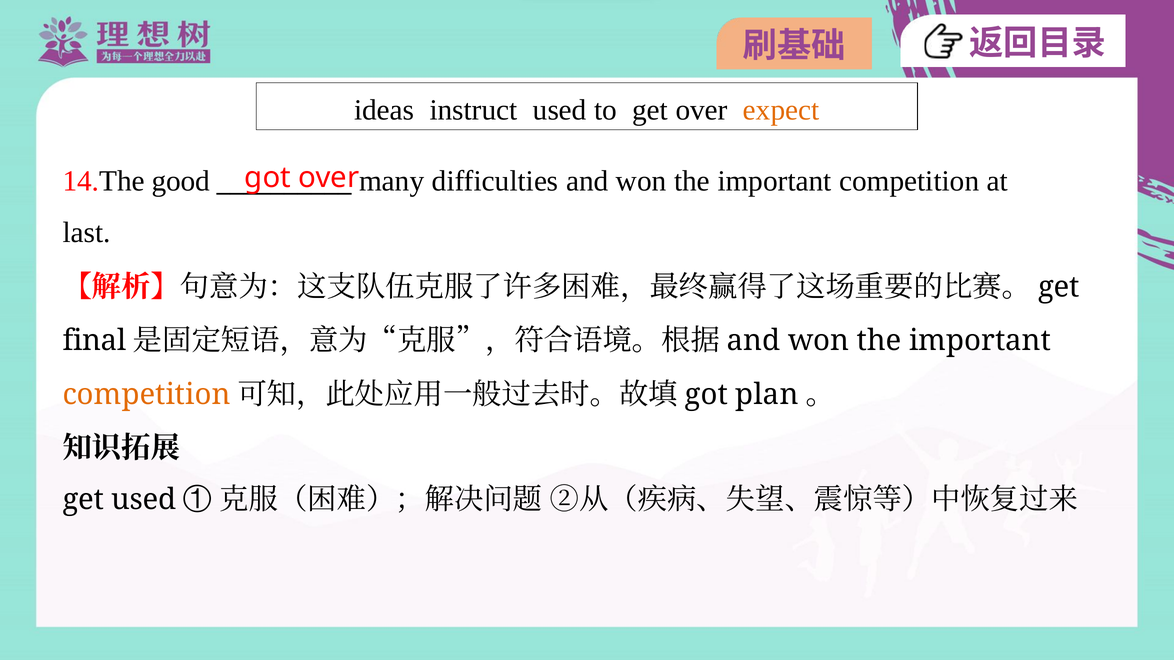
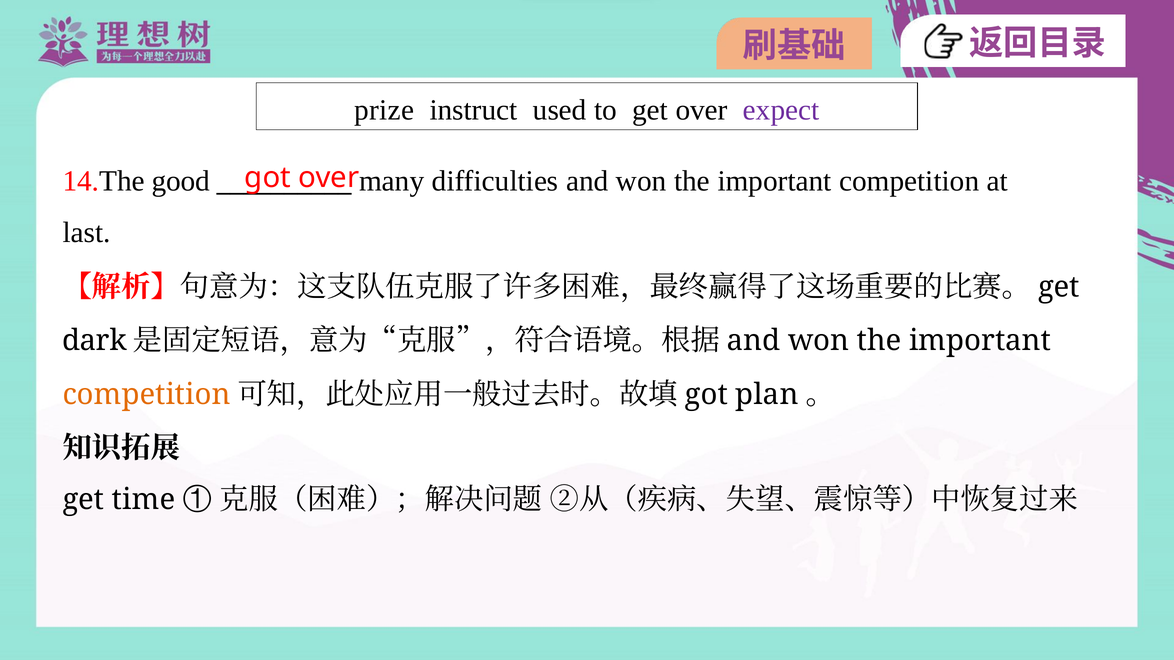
ideas: ideas -> prize (384, 110)
expect colour: orange -> purple (781, 110)
final: final -> dark (94, 341)
get used: used -> time (144, 500)
